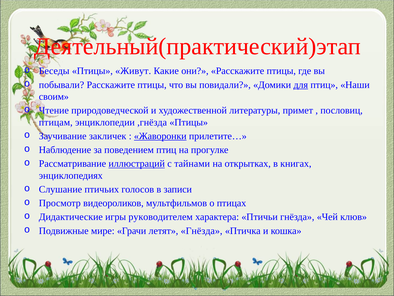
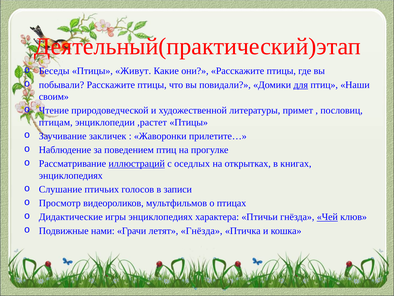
,гнёзда: ,гнёзда -> ,растет (152, 122)
Жаворонки underline: present -> none (160, 136)
тайнами: тайнами -> оседлых (192, 163)
игры руководителем: руководителем -> энциклопедиях (161, 217)
Чей underline: none -> present (327, 217)
мире: мире -> нами (103, 230)
